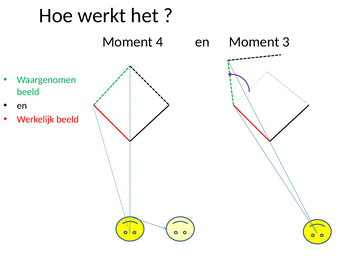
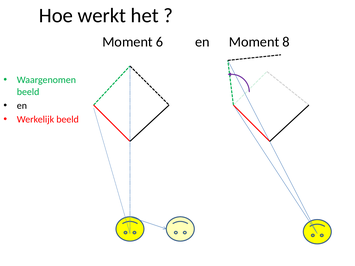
4: 4 -> 6 (160, 42)
3: 3 -> 8 (286, 42)
